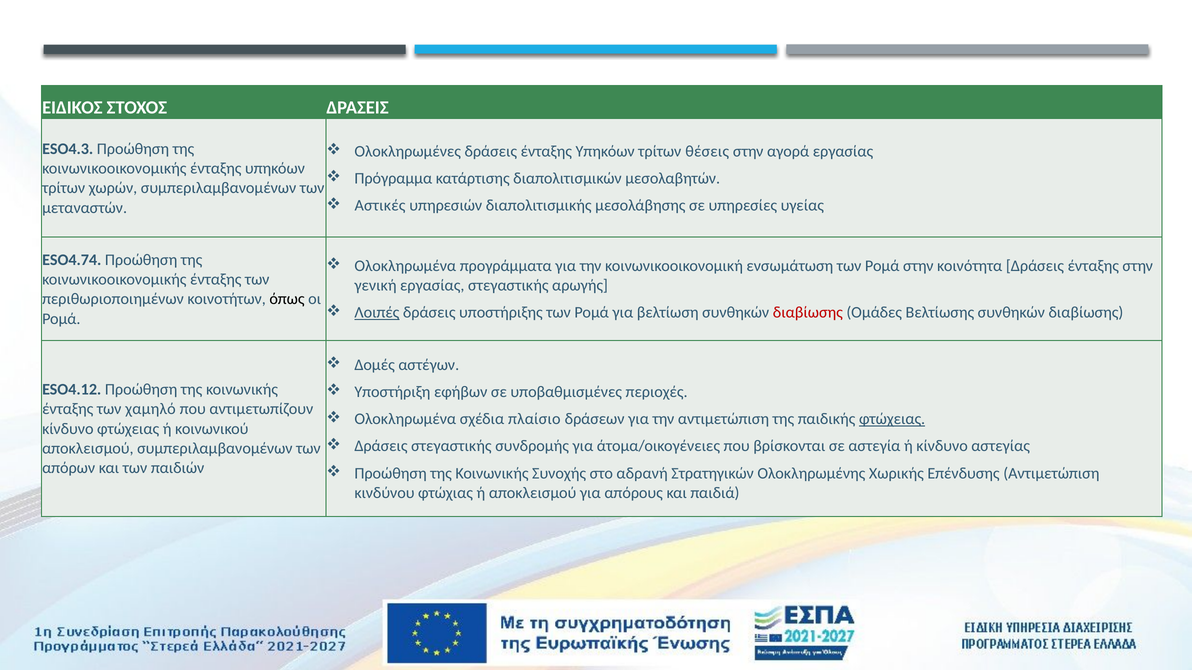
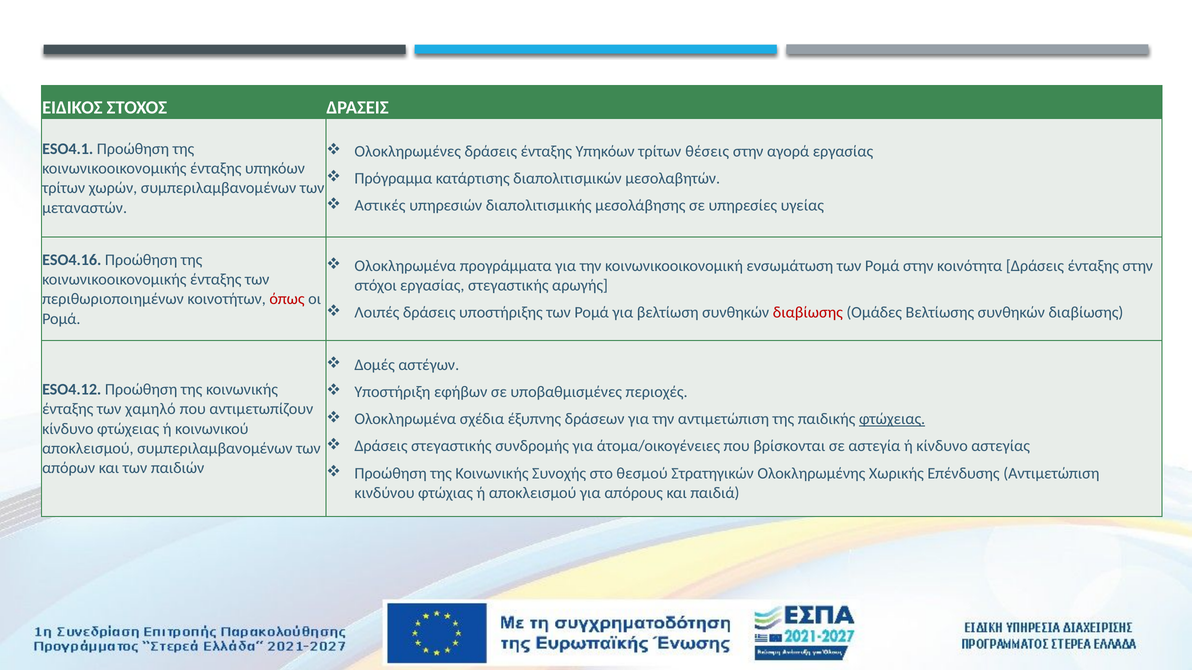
ESO4.3: ESO4.3 -> ESO4.1 (68, 149)
ESO4.74: ESO4.74 -> ESO4.16 (72, 260)
γενική: γενική -> στόχοι (376, 286)
όπως colour: black -> red (287, 299)
Λοιπές underline: present -> none (377, 313)
πλαίσιο: πλαίσιο -> έξυπνης (534, 419)
αδρανή: αδρανή -> θεσμού (642, 474)
